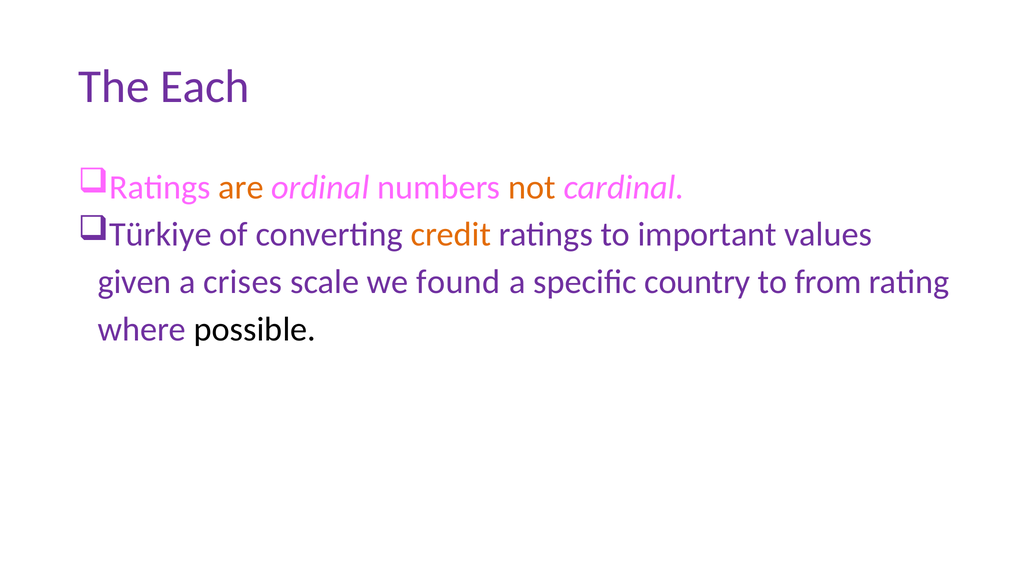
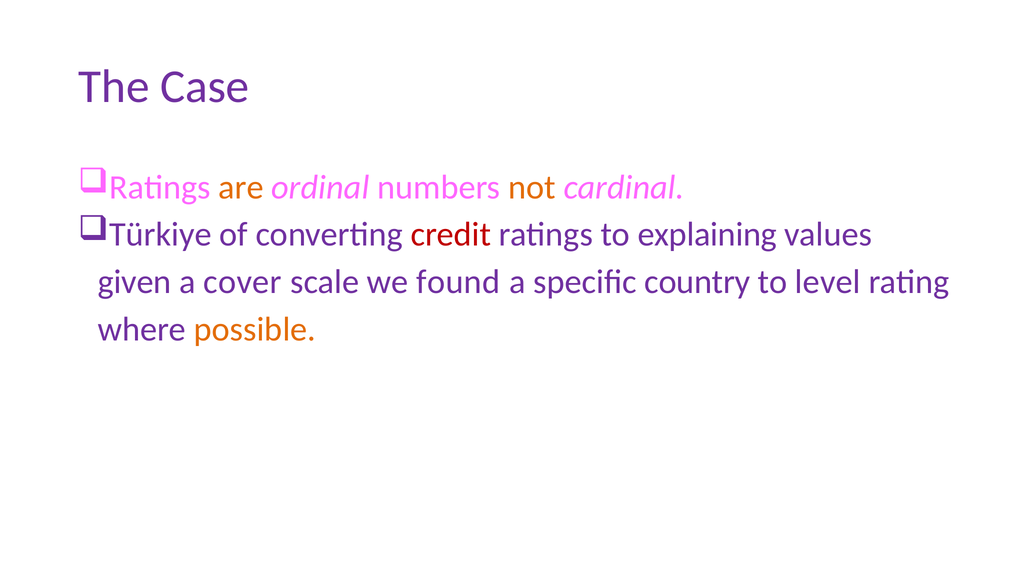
Each: Each -> Case (205, 86)
credit colour: orange -> red (451, 234)
important: important -> explaining (707, 234)
crises: crises -> cover (243, 282)
from: from -> level (828, 282)
possible colour: black -> orange (255, 329)
